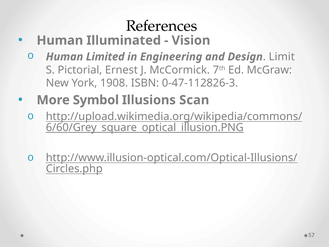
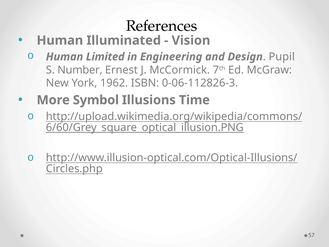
Limit: Limit -> Pupil (282, 57)
Pictorial: Pictorial -> Number (80, 70)
1908: 1908 -> 1962 (114, 83)
0-47-112826-3: 0-47-112826-3 -> 0-06-112826-3 (200, 83)
Scan: Scan -> Time (194, 100)
